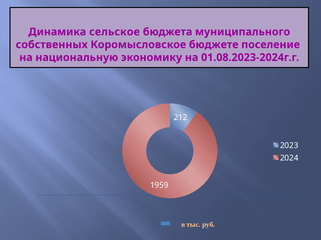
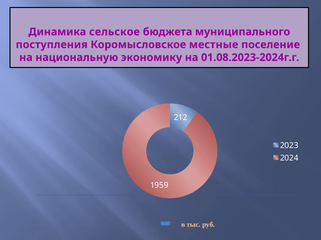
собственных: собственных -> поступления (52, 45)
бюджете: бюджете -> местные (214, 45)
